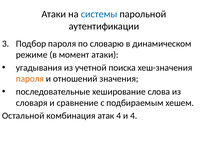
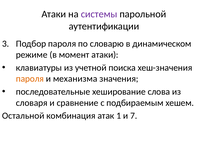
системы colour: blue -> purple (99, 14)
угадывания: угадывания -> клавиатуры (39, 68)
отношений: отношений -> механизма (75, 79)
атак 4: 4 -> 1 (119, 116)
и 4: 4 -> 7 (134, 116)
